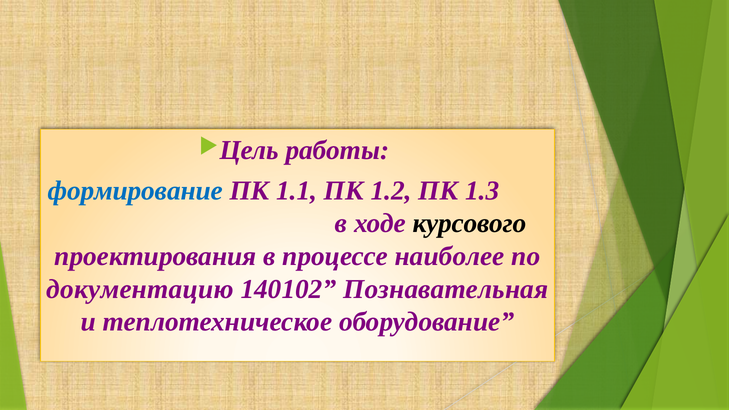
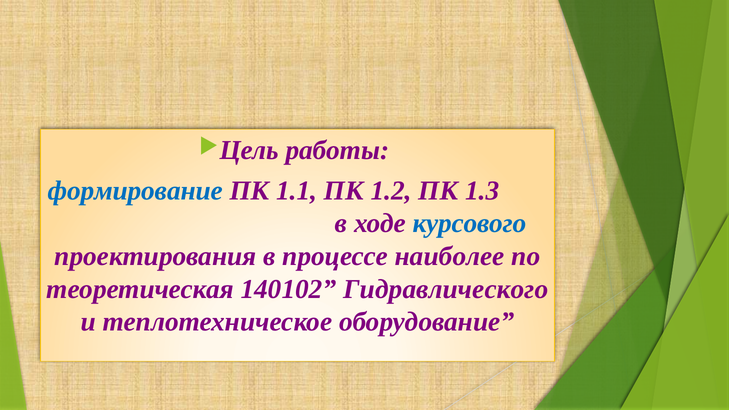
курсового colour: black -> blue (470, 223)
документацию: документацию -> теоретическая (140, 289)
Познавательная: Познавательная -> Гидравлического (446, 289)
